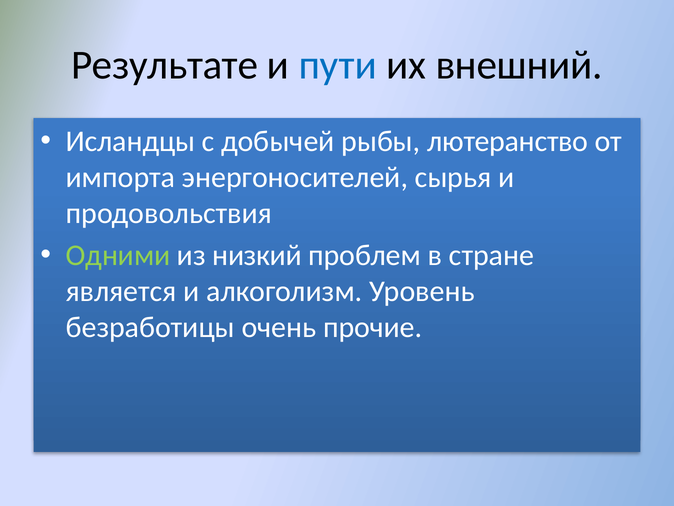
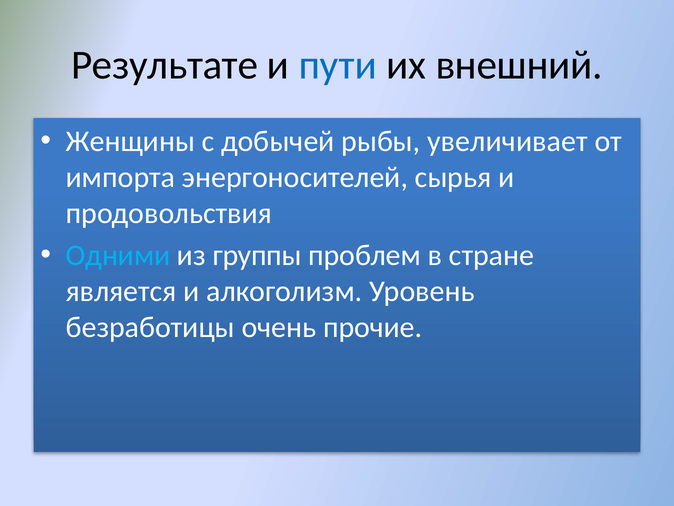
Исландцы: Исландцы -> Женщины (130, 141)
лютеранство: лютеранство -> увеличивает (508, 141)
Одними colour: light green -> light blue (118, 255)
низкий: низкий -> группы (257, 255)
